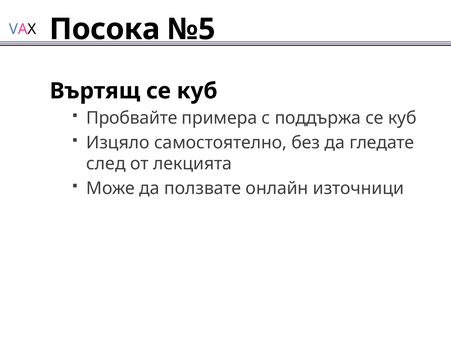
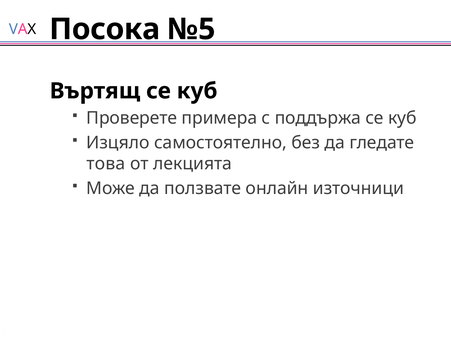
Пробвайте: Пробвайте -> Проверете (132, 118)
след: след -> това (106, 164)
